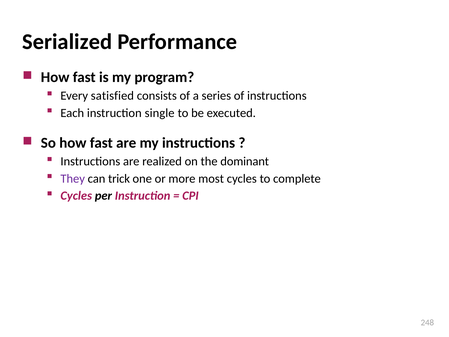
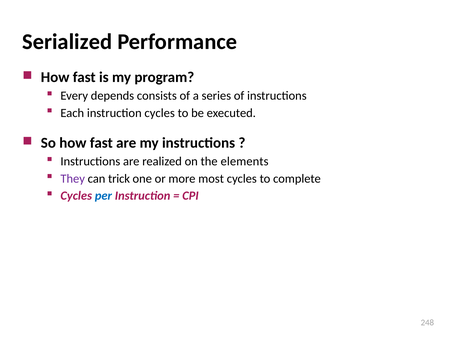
satisfied: satisfied -> depends (112, 96)
instruction single: single -> cycles (160, 113)
dominant: dominant -> elements (245, 161)
per colour: black -> blue (103, 196)
